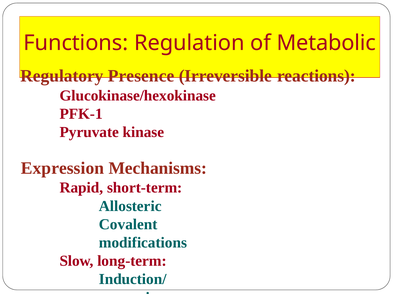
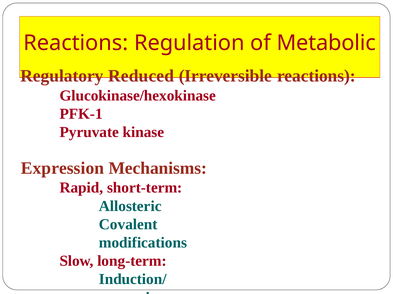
Functions: Functions -> Reactions (76, 43)
Presence: Presence -> Reduced (141, 76)
